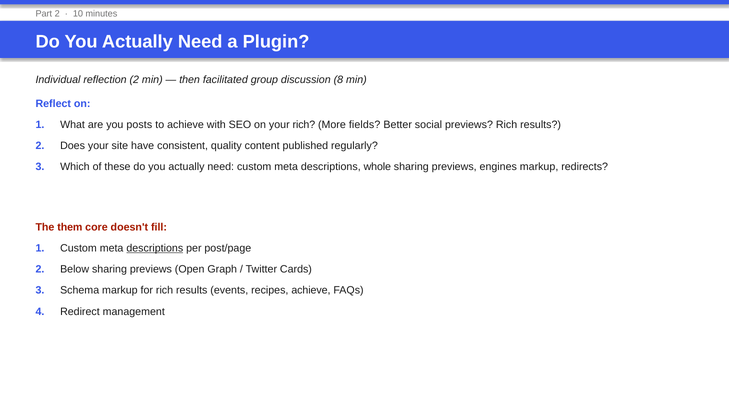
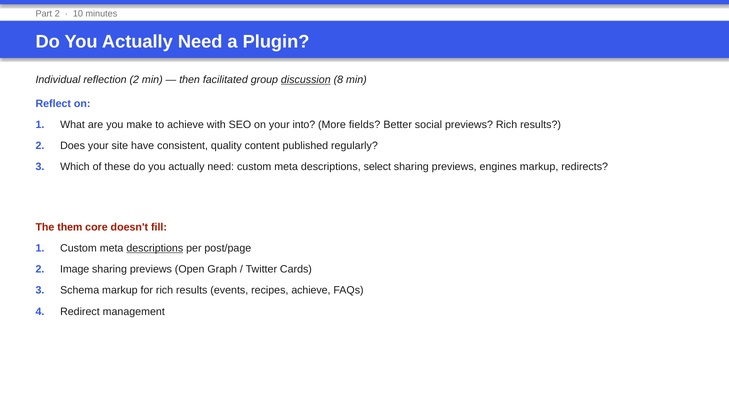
discussion underline: none -> present (306, 80)
posts: posts -> make (139, 125)
your rich: rich -> into (304, 125)
whole: whole -> select (377, 167)
Below: Below -> Image (75, 269)
